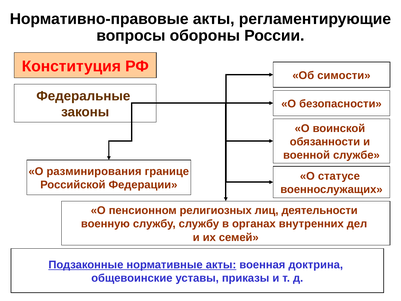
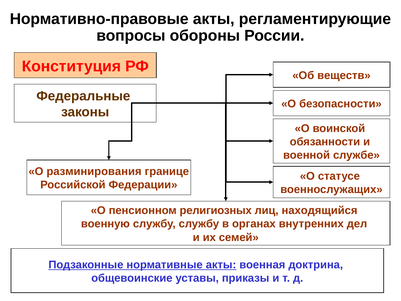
симости: симости -> веществ (344, 75)
деятельности: деятельности -> находящийся (320, 210)
